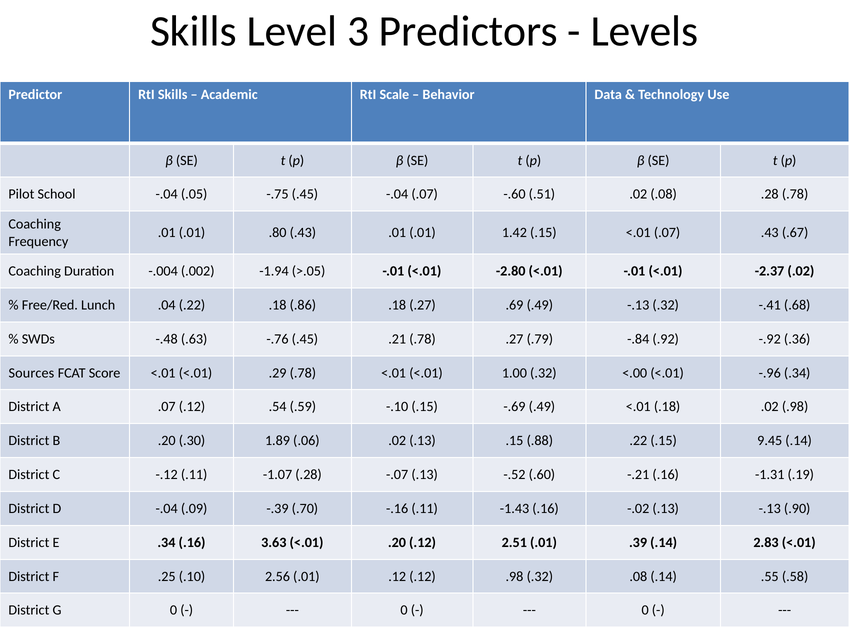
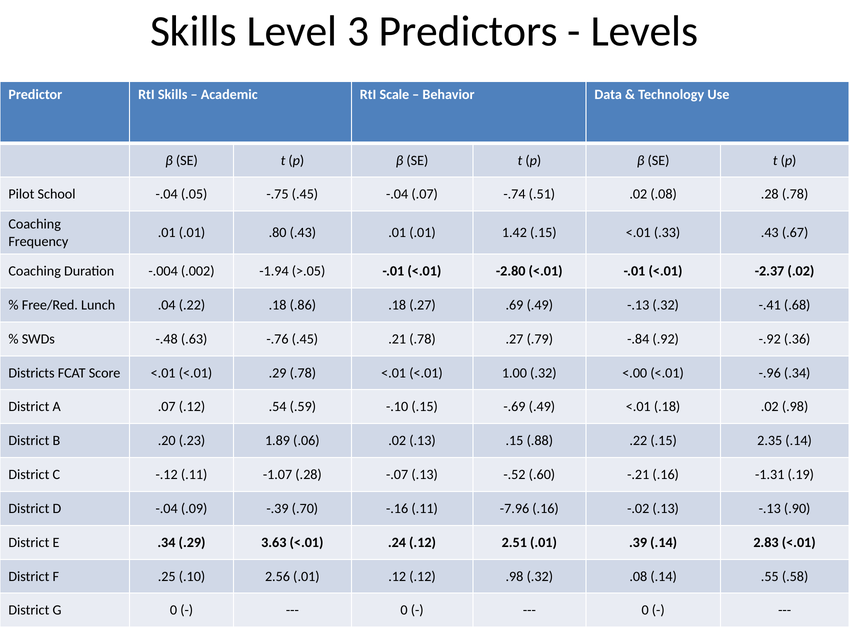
-.60: -.60 -> -.74 (514, 194)
<.01 .07: .07 -> .33 (667, 233)
Sources: Sources -> Districts (32, 373)
.30: .30 -> .23 (192, 441)
9.45: 9.45 -> 2.35 (770, 441)
-1.43: -1.43 -> -7.96 (515, 508)
.34 .16: .16 -> .29 (192, 542)
<.01 .20: .20 -> .24 (397, 542)
